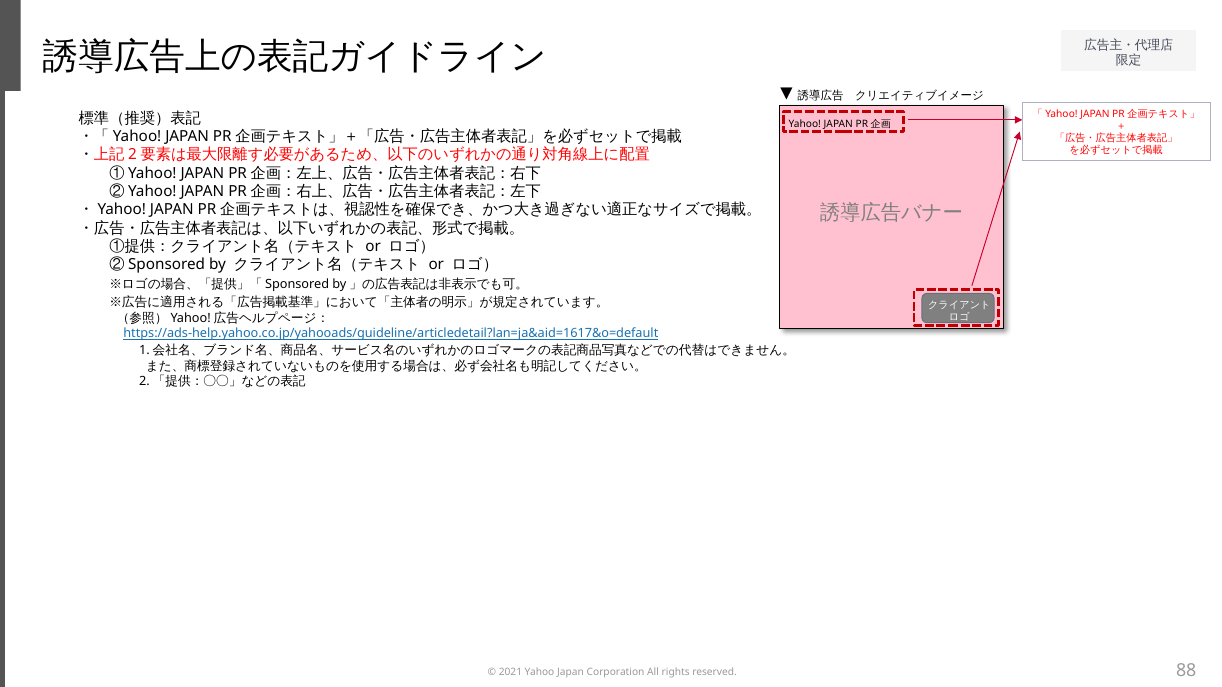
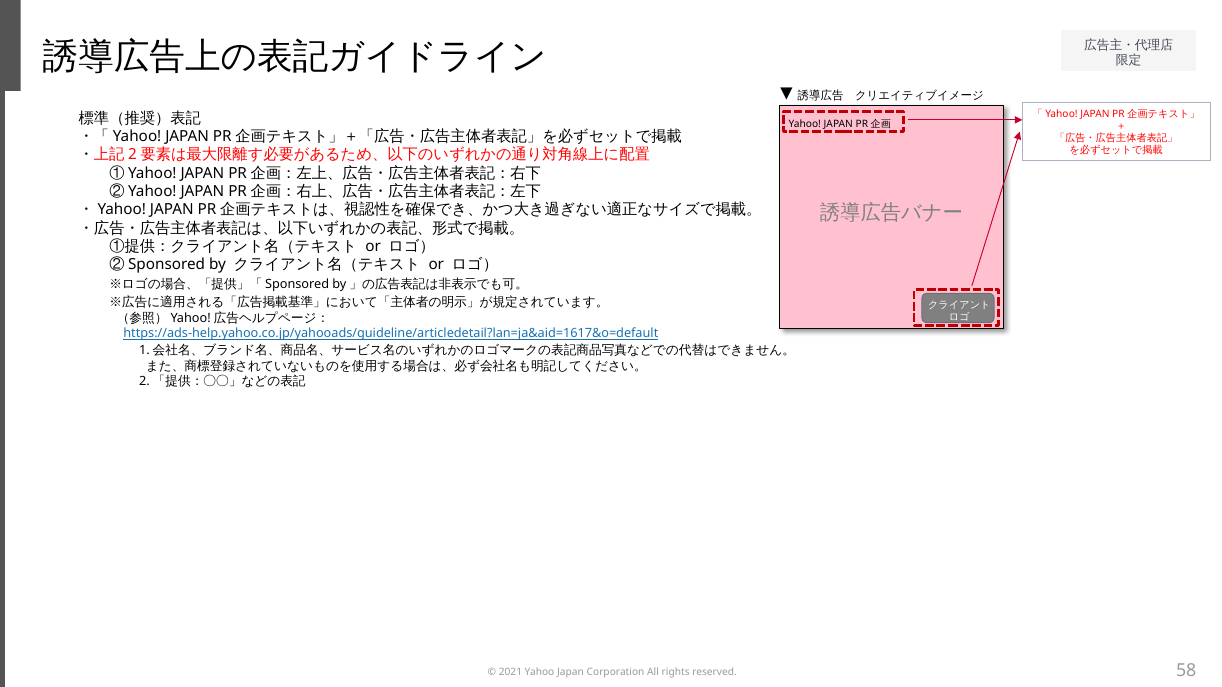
88: 88 -> 58 (1186, 670)
